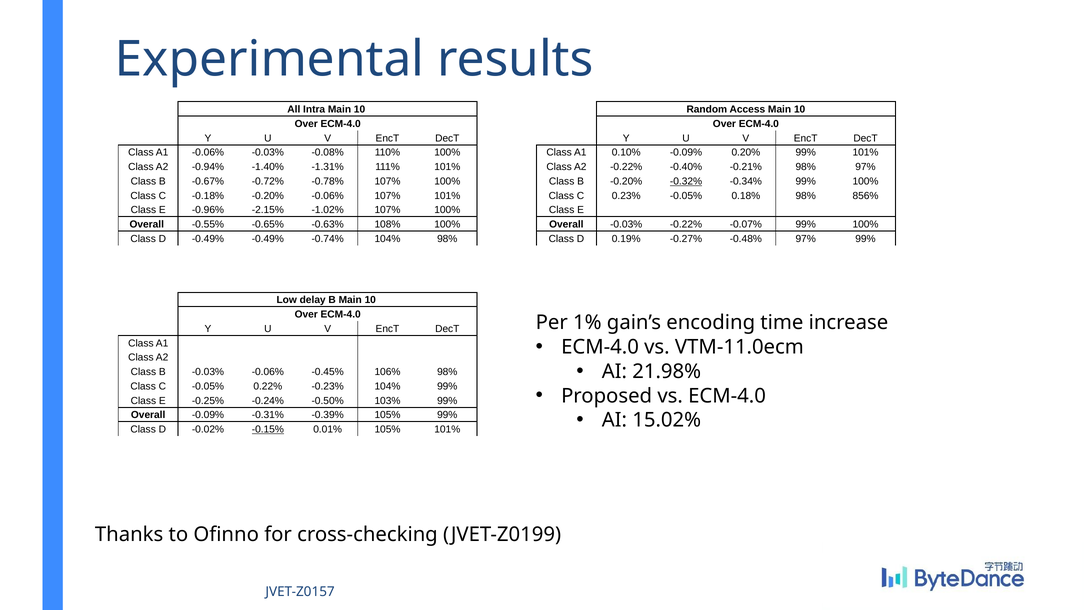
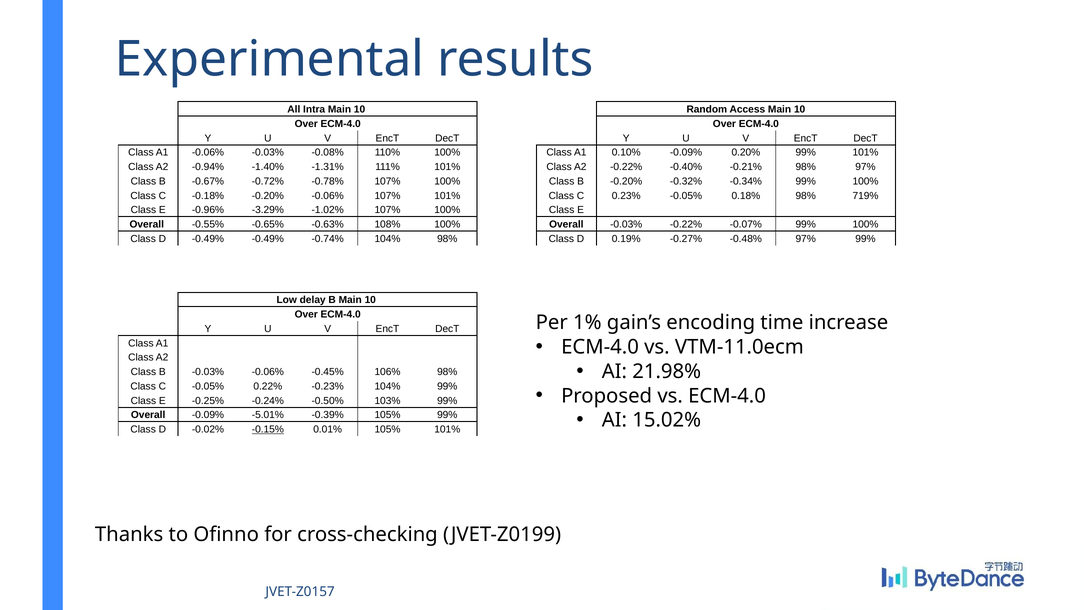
-0.32% underline: present -> none (686, 181)
856%: 856% -> 719% (866, 196)
-2.15%: -2.15% -> -3.29% (268, 210)
-0.31%: -0.31% -> -5.01% (268, 415)
